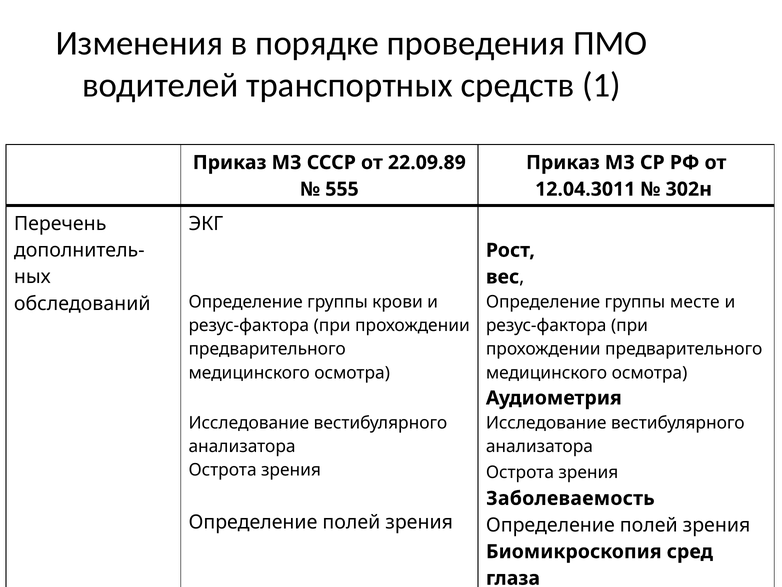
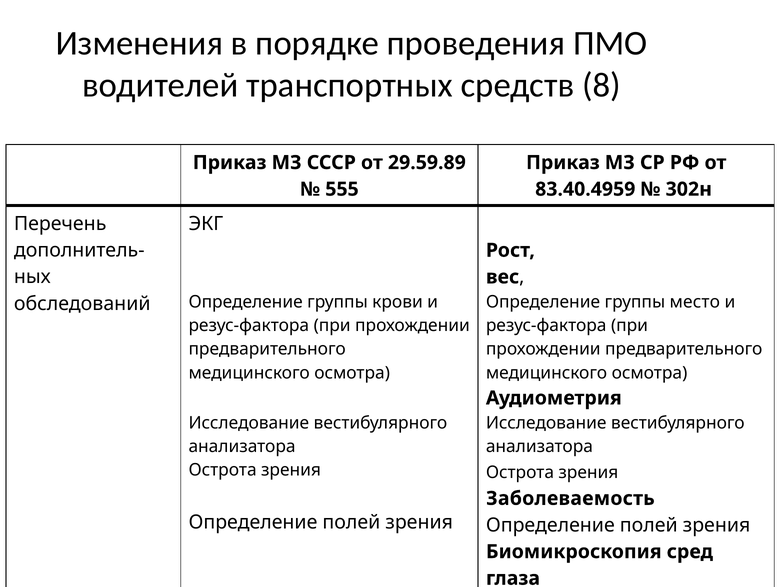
1: 1 -> 8 (601, 85)
22.09.89: 22.09.89 -> 29.59.89 (427, 162)
12.04.3011: 12.04.3011 -> 83.40.4959 (585, 189)
месте: месте -> место (695, 302)
